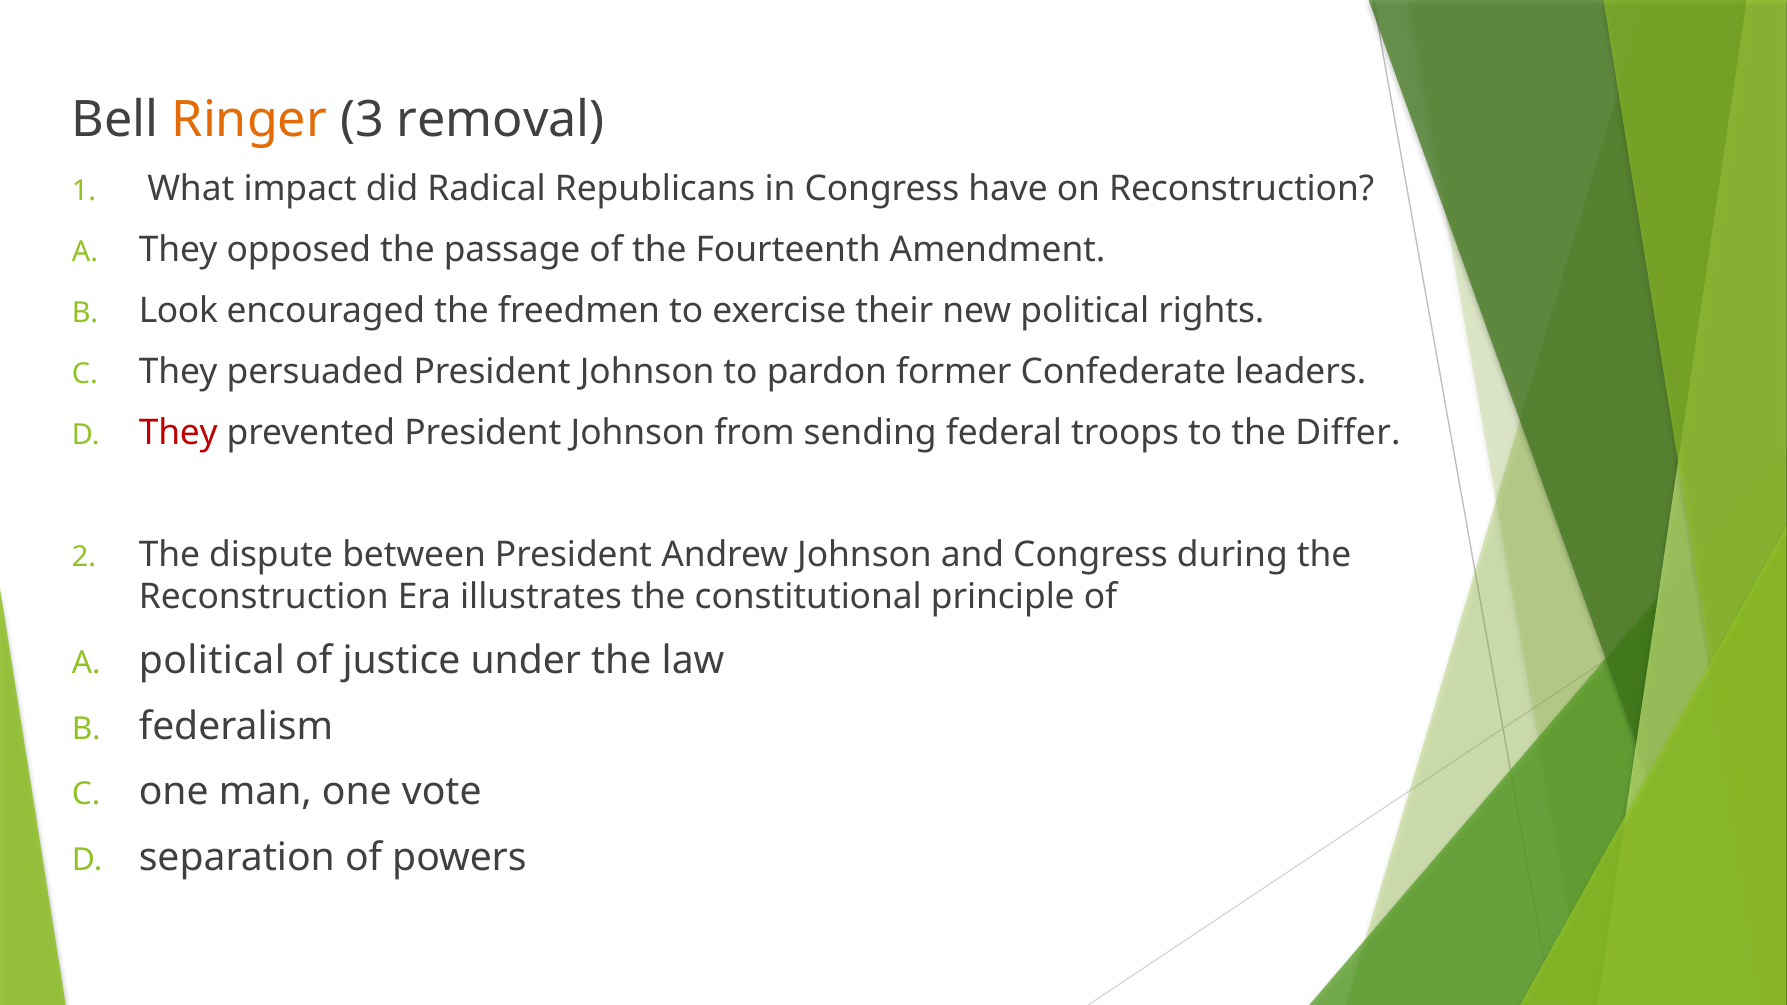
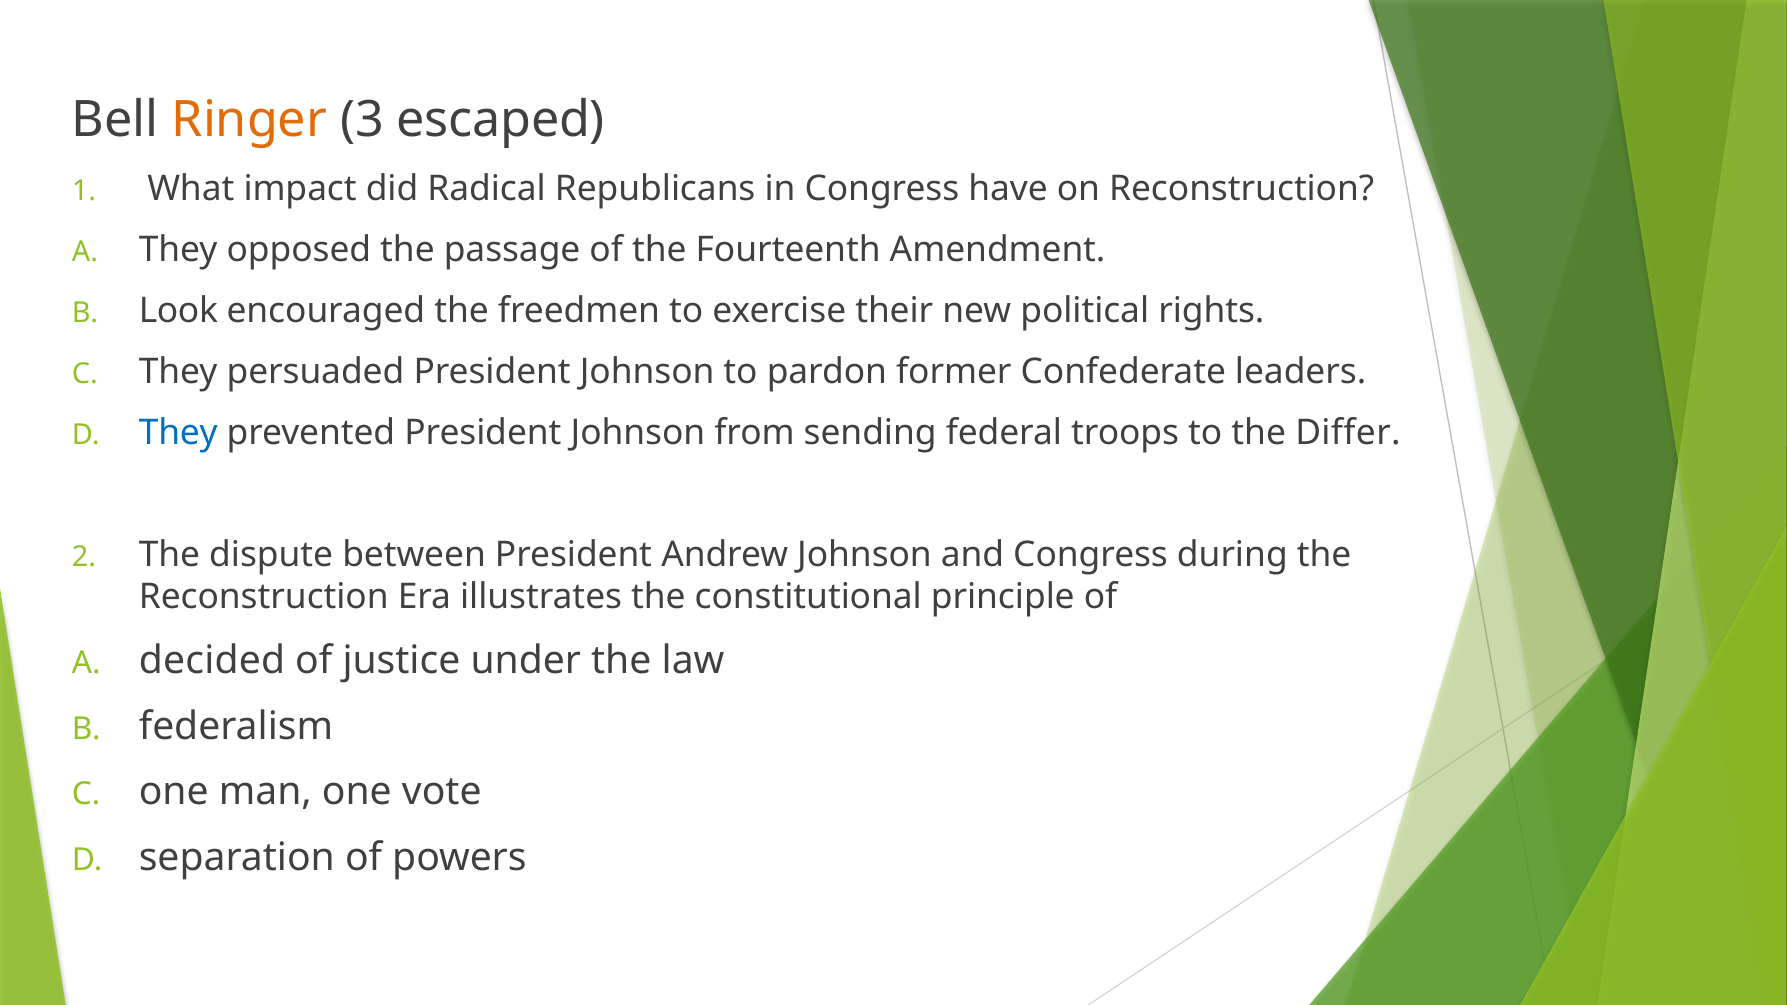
removal: removal -> escaped (501, 120)
They colour: red -> blue (178, 433)
political: political -> decided (212, 661)
